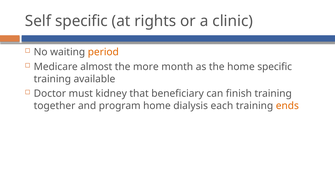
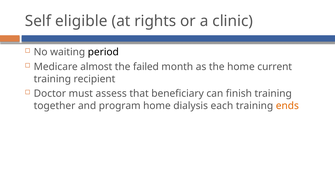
Self specific: specific -> eligible (81, 21)
period colour: orange -> black (103, 52)
more: more -> failed (146, 67)
home specific: specific -> current (275, 67)
available: available -> recipient (94, 79)
kidney: kidney -> assess (111, 93)
